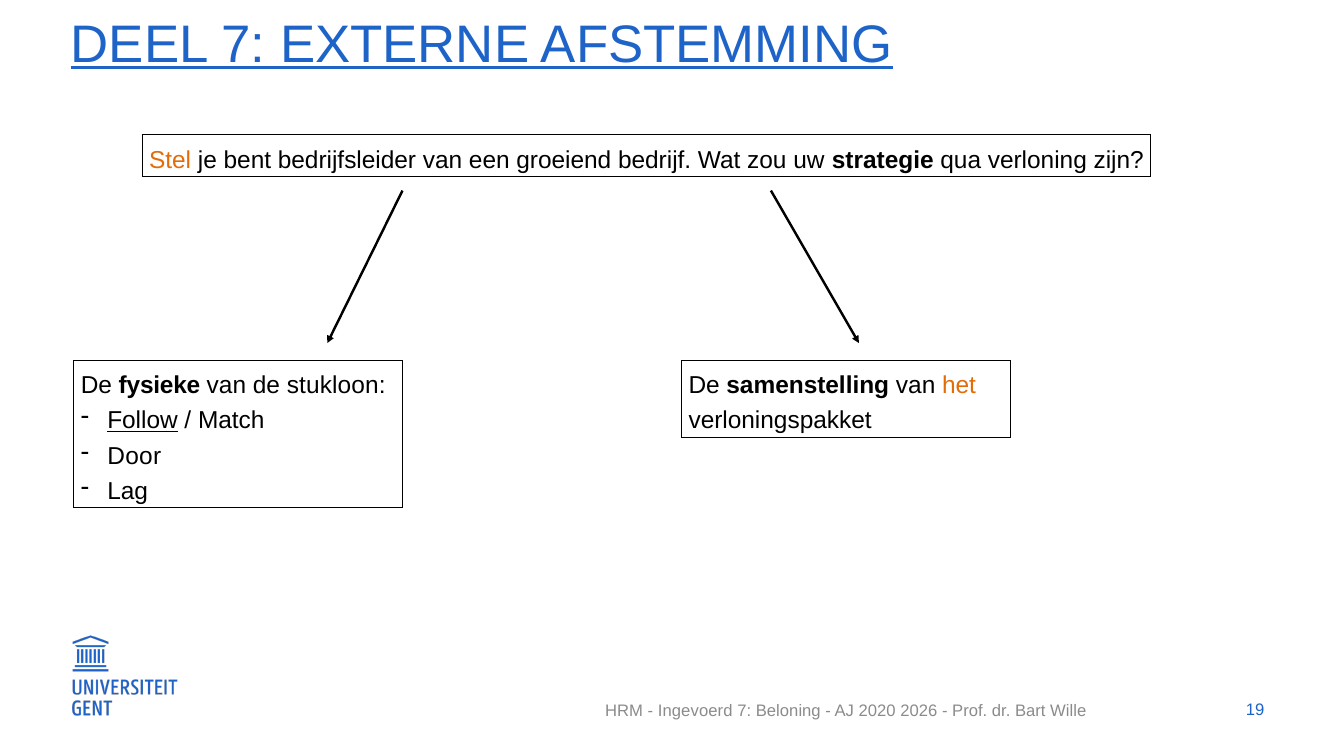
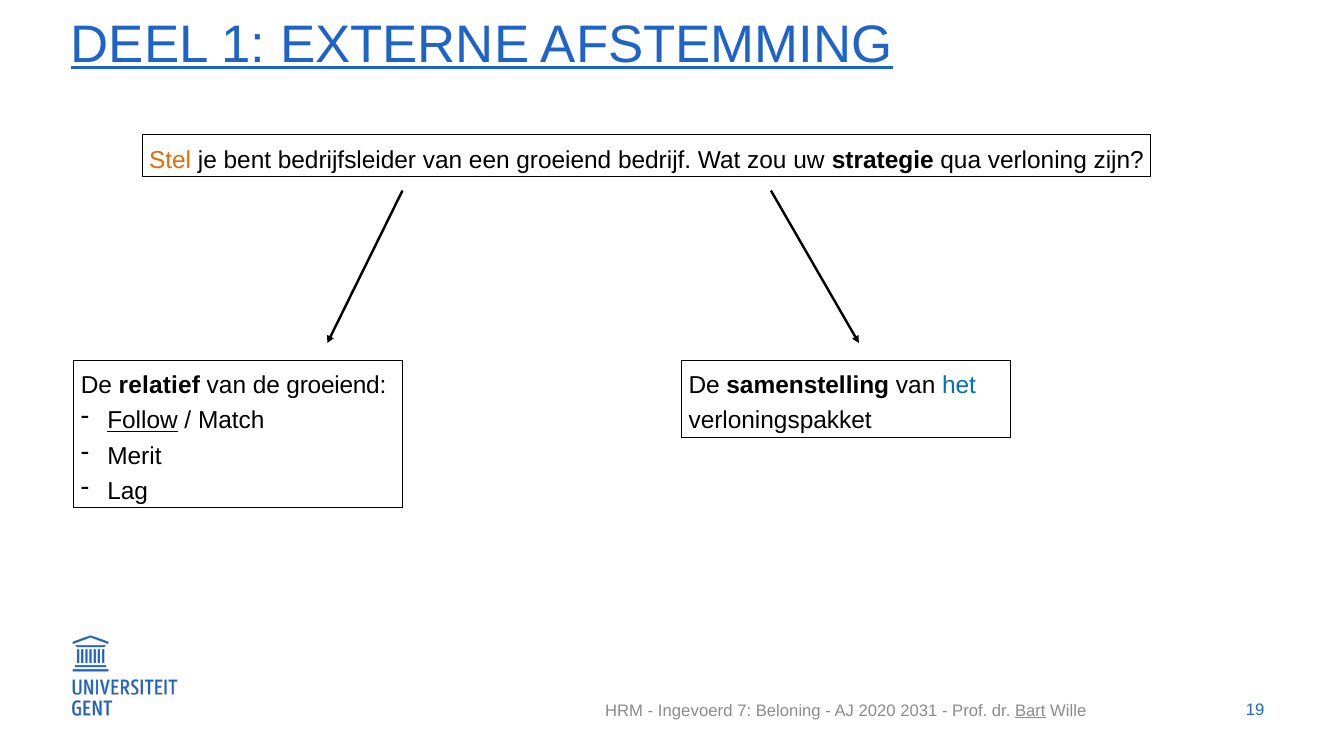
DEEL 7: 7 -> 1 (243, 45)
fysieke: fysieke -> relatief (159, 386)
de stukloon: stukloon -> groeiend (336, 386)
het colour: orange -> blue (959, 386)
Door: Door -> Merit (134, 456)
2026: 2026 -> 2031 (919, 711)
Bart underline: none -> present (1030, 711)
